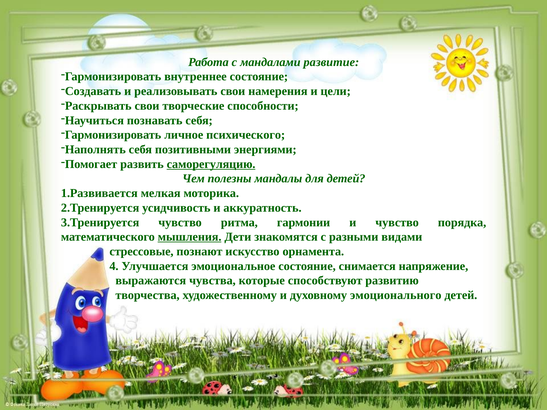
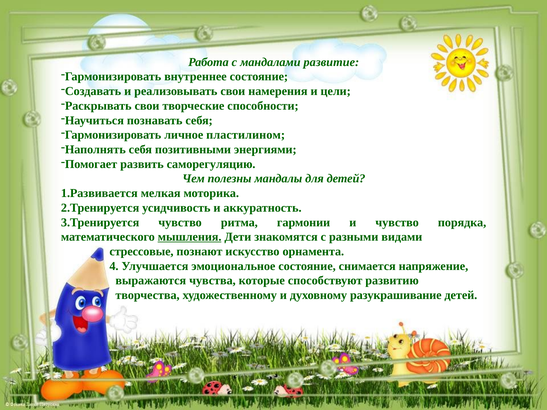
психического: психического -> пластилином (246, 135)
саморегуляцию underline: present -> none (211, 164)
эмоционального: эмоционального -> разукрашивание (396, 295)
